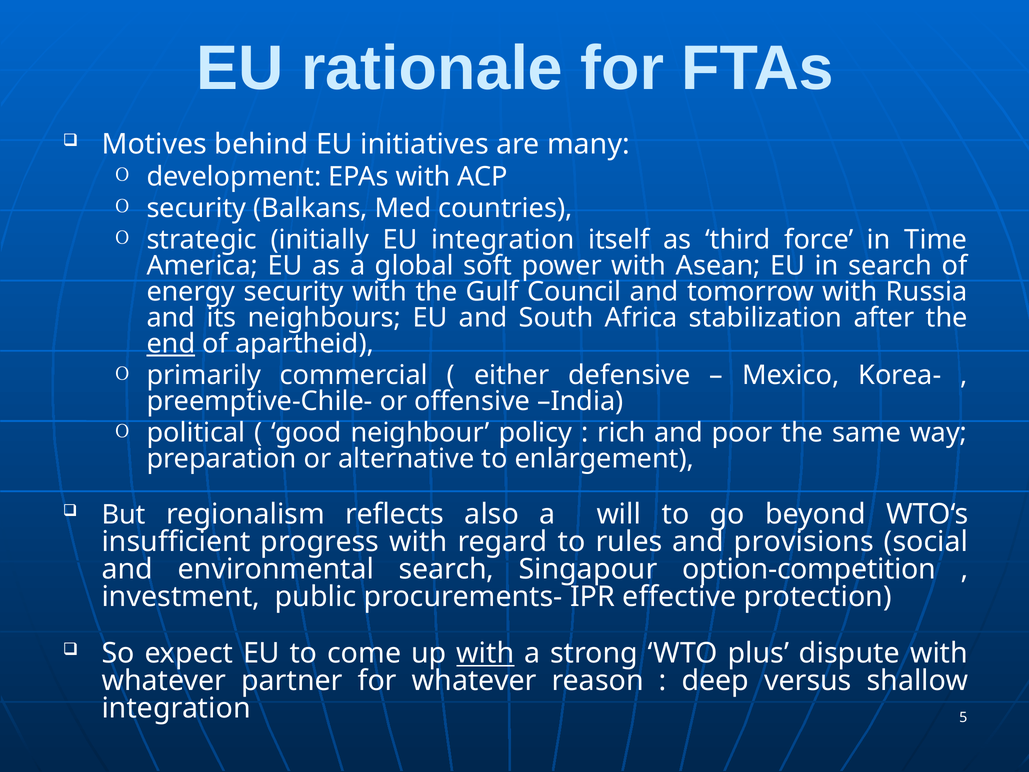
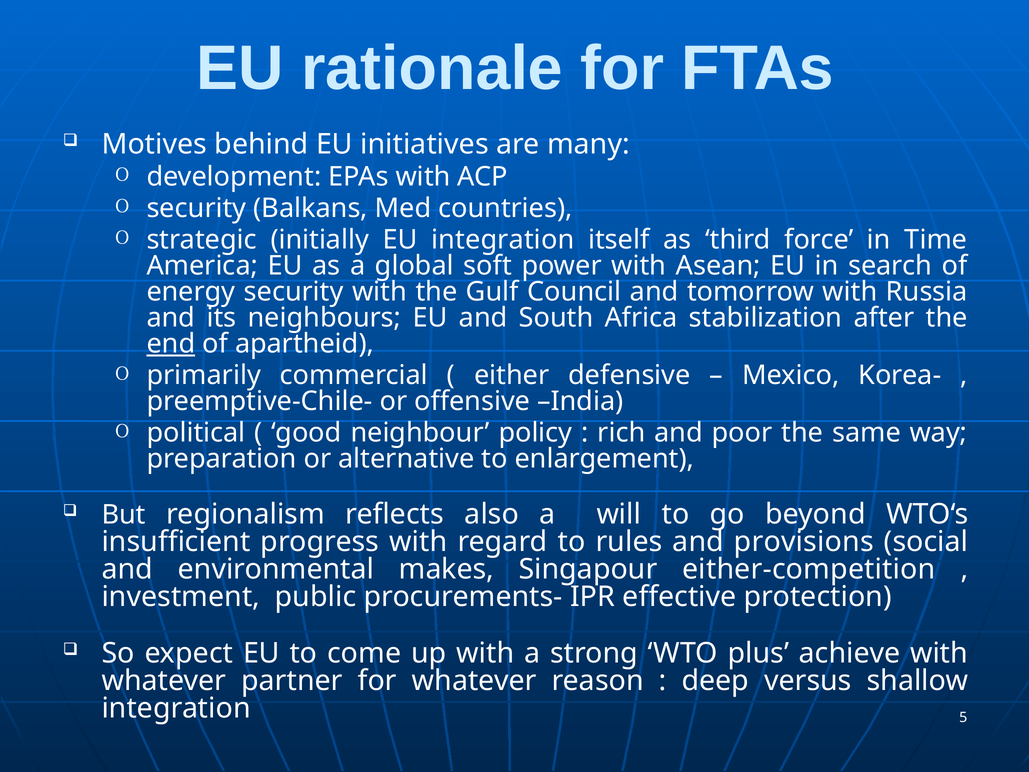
environmental search: search -> makes (446, 569)
option-competition: option-competition -> either-competition (809, 569)
with underline: present -> none (485, 653)
dispute: dispute -> achieve (850, 653)
